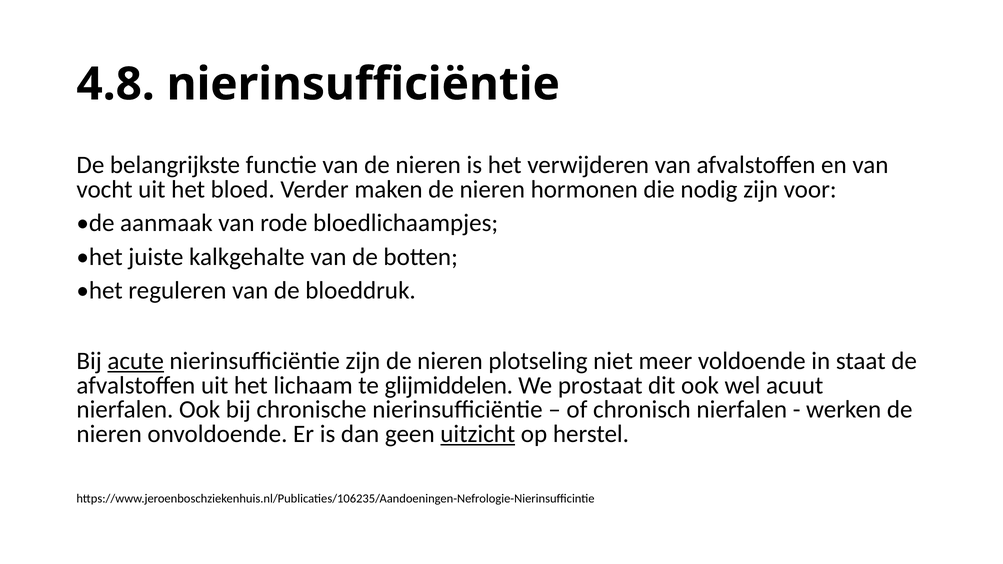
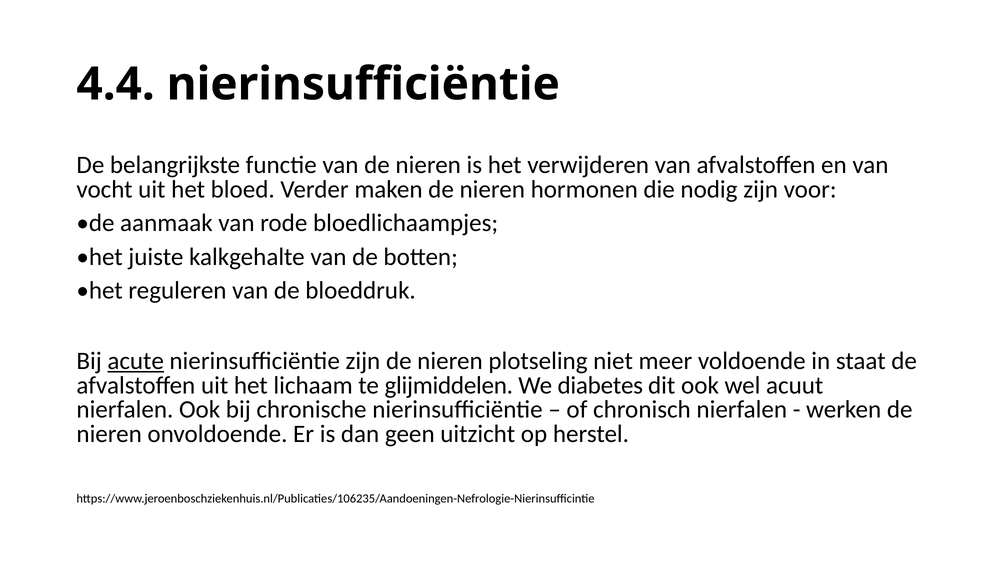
4.8: 4.8 -> 4.4 (116, 84)
prostaat: prostaat -> diabetes (600, 385)
uitzicht underline: present -> none (478, 434)
